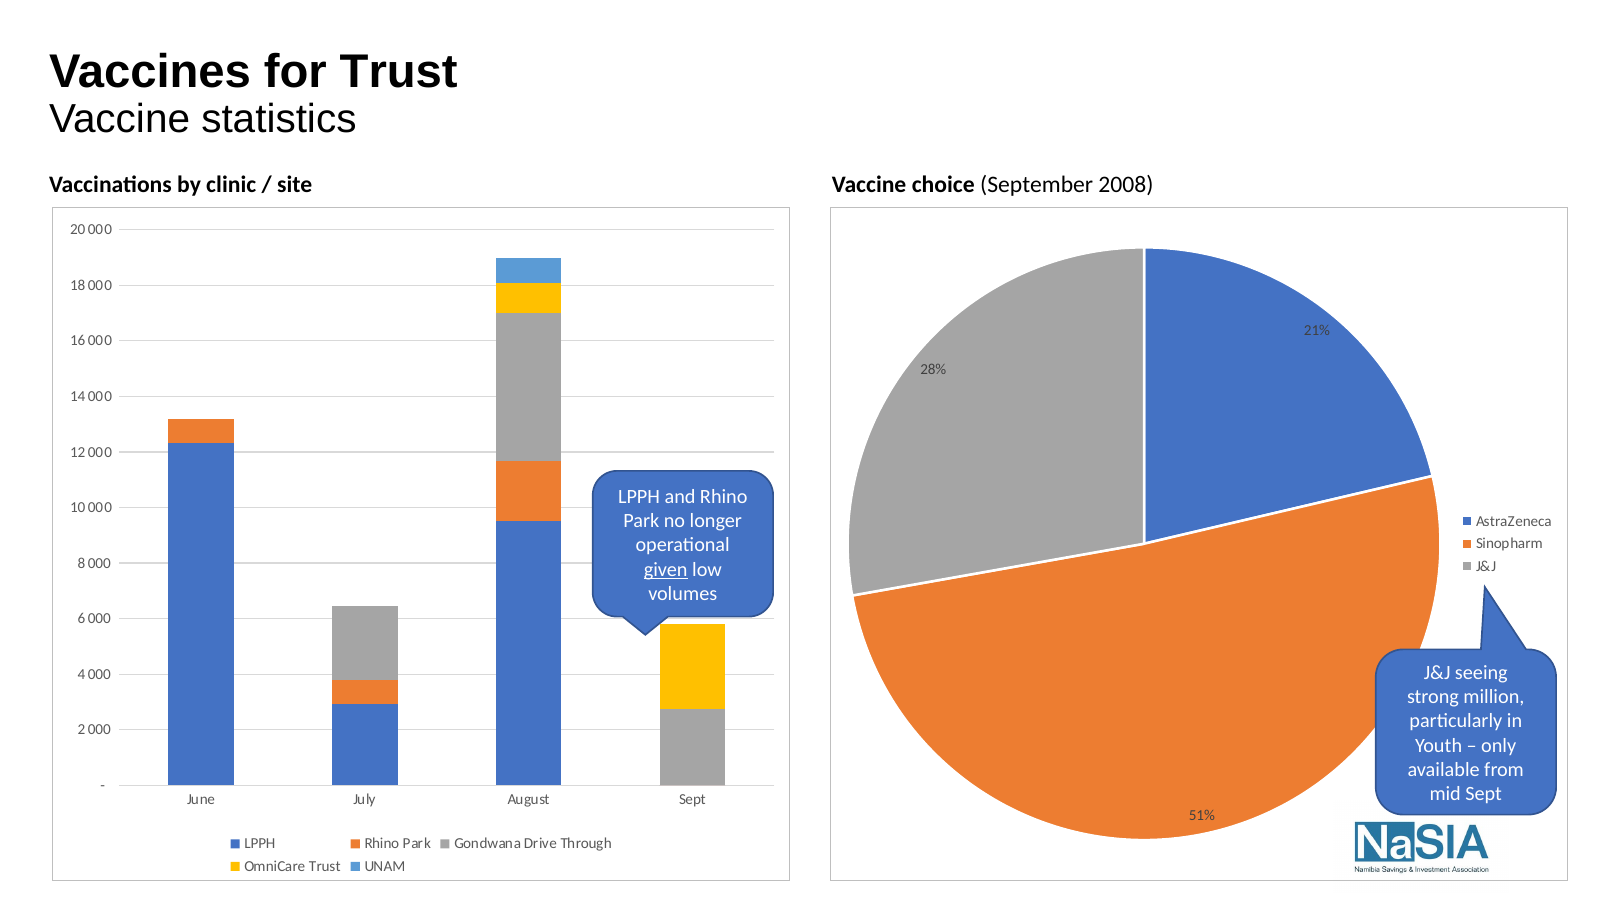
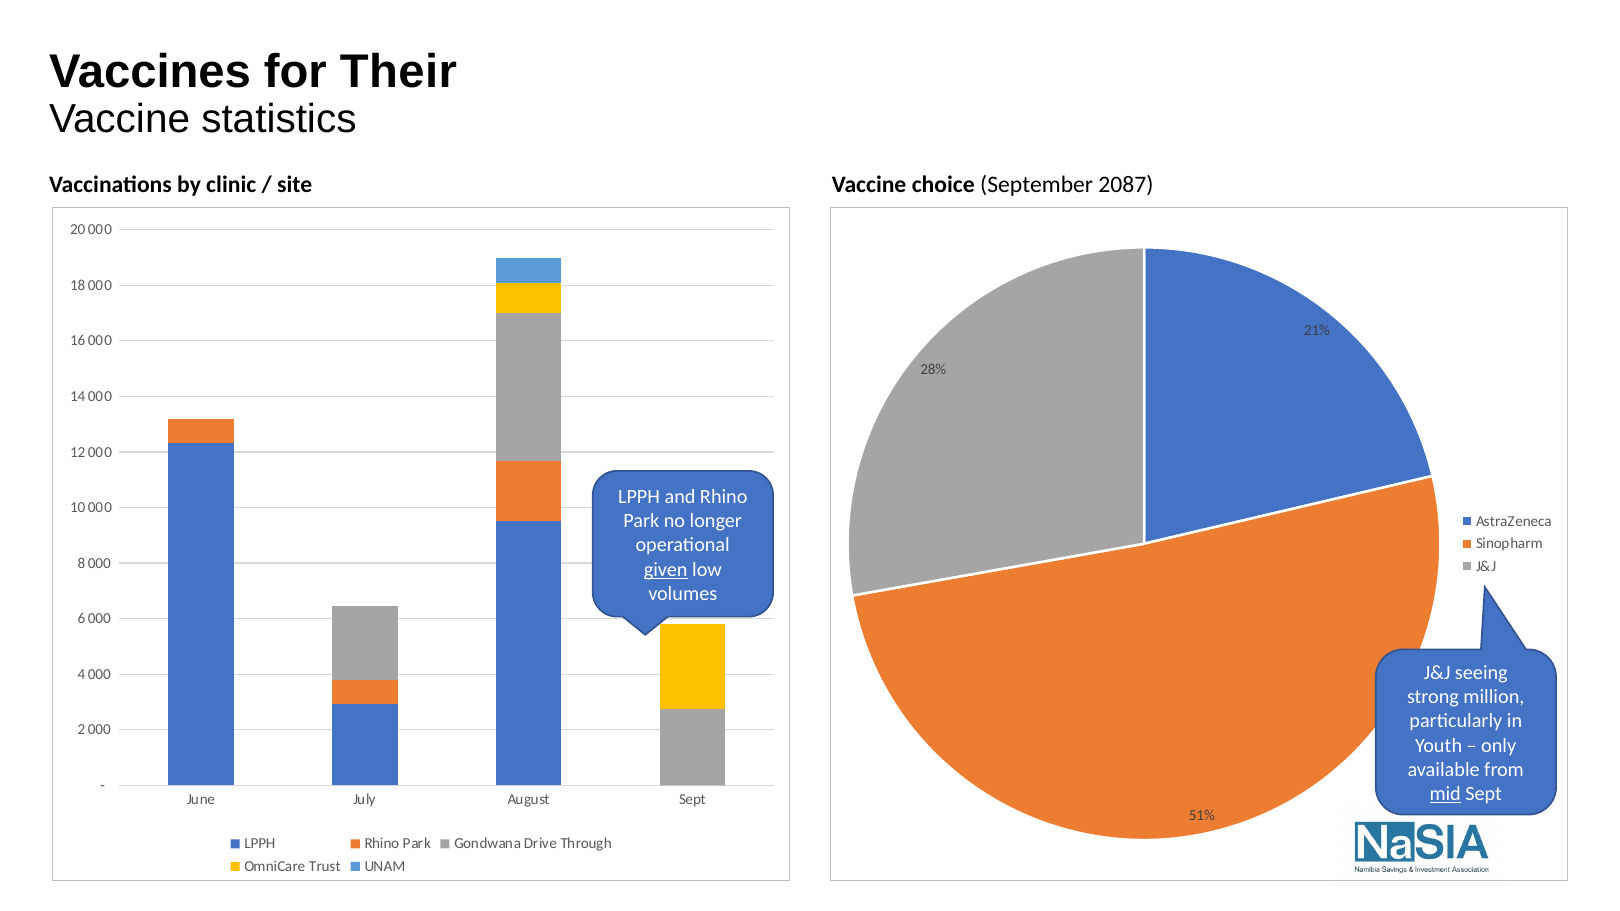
for Trust: Trust -> Their (398, 72)
2008: 2008 -> 2087 (1126, 185)
mid underline: none -> present (1445, 794)
